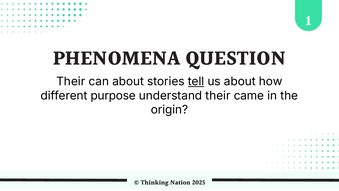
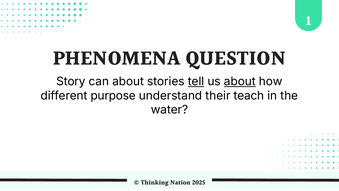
Their: Their -> Story (71, 81)
about underline: none -> present (240, 81)
came: came -> teach (249, 95)
origin: origin -> water (169, 110)
